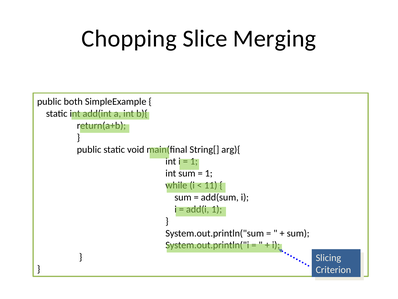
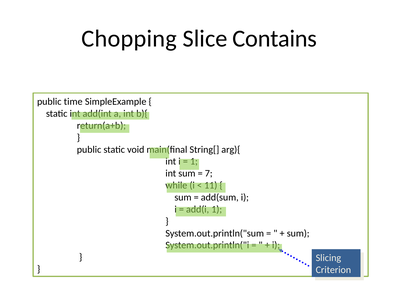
Merging: Merging -> Contains (275, 39)
both: both -> time (73, 101)
1: 1 -> 7 (209, 173)
